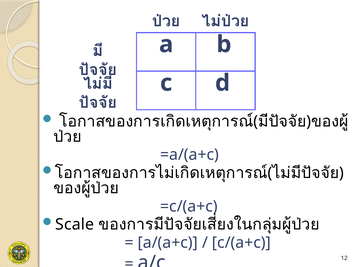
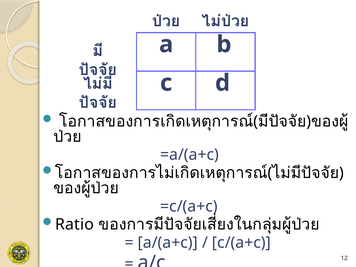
Scale: Scale -> Ratio (75, 224)
